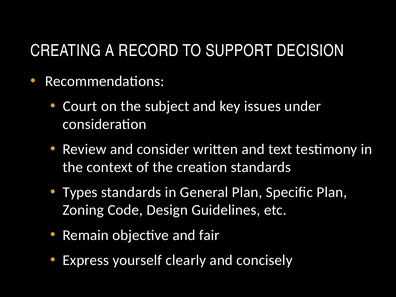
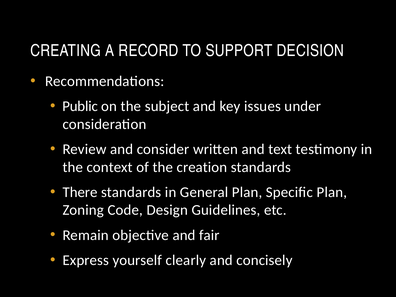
Court: Court -> Public (80, 106)
Types: Types -> There (80, 192)
